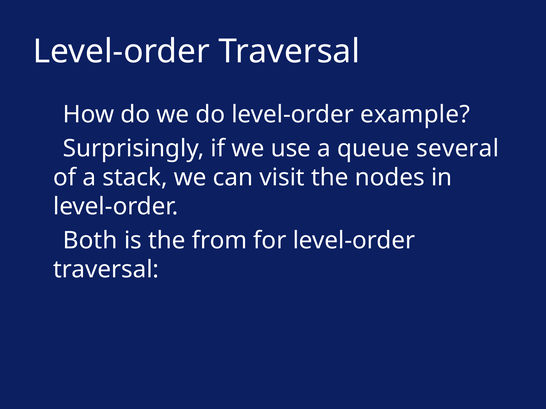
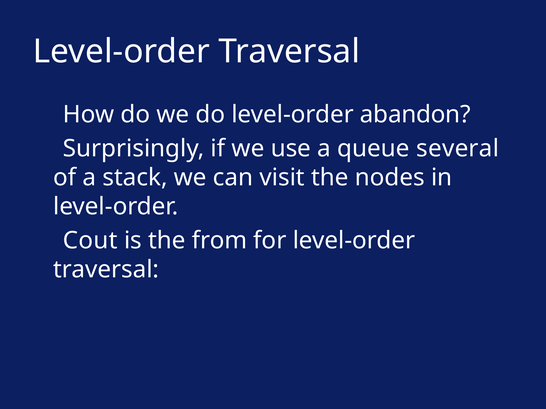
example: example -> abandon (415, 115)
Both: Both -> Cout (90, 241)
